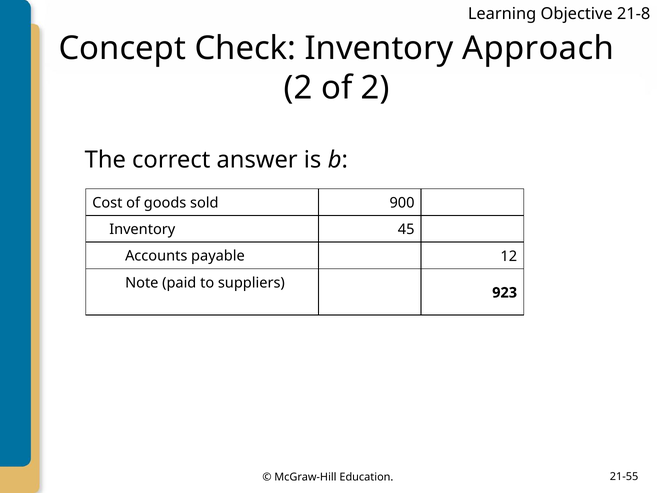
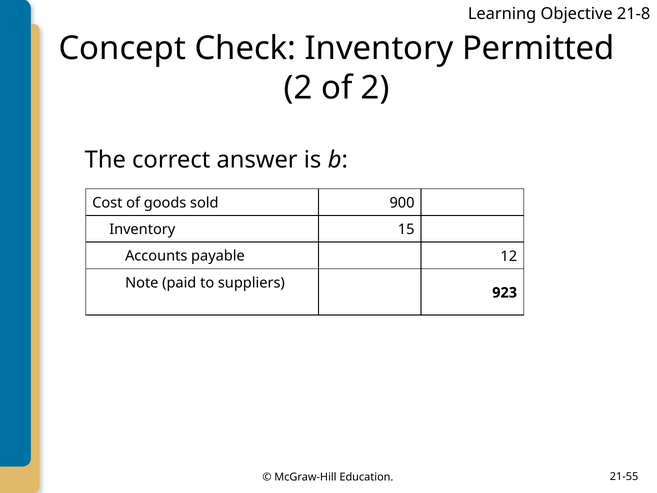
Approach: Approach -> Permitted (538, 48)
45: 45 -> 15 (406, 230)
